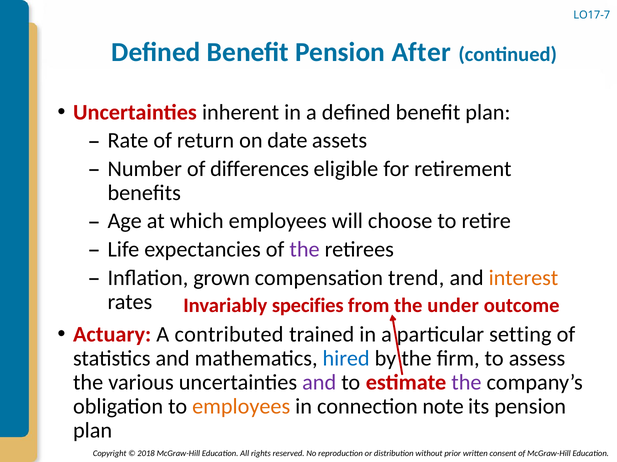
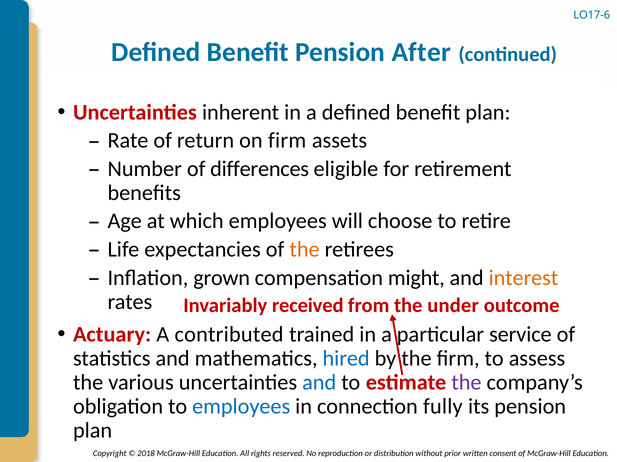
LO17-7: LO17-7 -> LO17-6 (592, 15)
on date: date -> firm (287, 141)
the colour: purple -> orange (305, 250)
trend: trend -> might (416, 278)
specifies: specifies -> received (308, 306)
setting: setting -> service (520, 335)
and colour: purple -> blue (319, 383)
employees colour: orange -> blue (241, 407)
note: note -> fully (443, 407)
